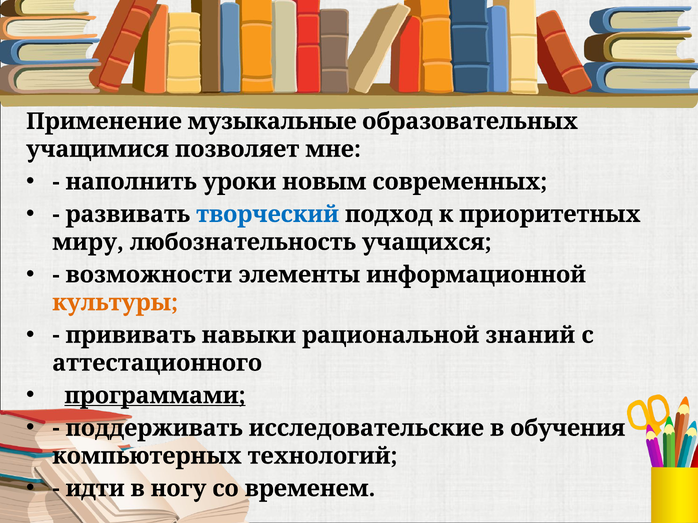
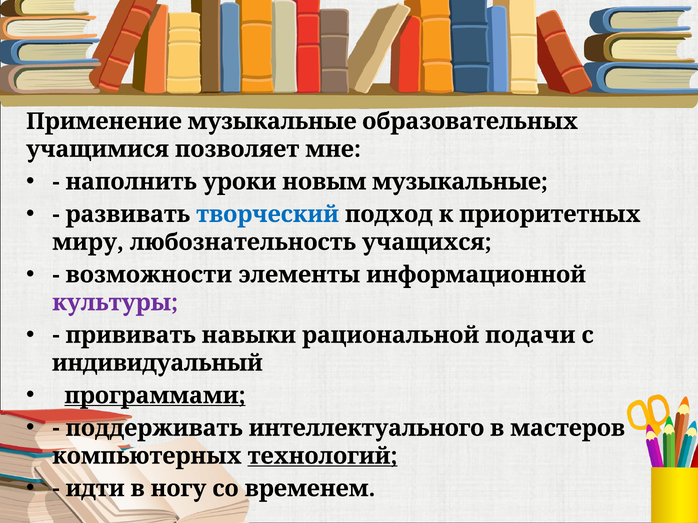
новым современных: современных -> музыкальные (460, 182)
культуры colour: orange -> purple (115, 303)
знаний: знаний -> подачи (530, 335)
аттестационного: аттестационного -> индивидуальный (157, 363)
исследовательские: исследовательские -> интеллектуального (367, 428)
обучения: обучения -> мастеров (568, 428)
технологий underline: none -> present (323, 456)
